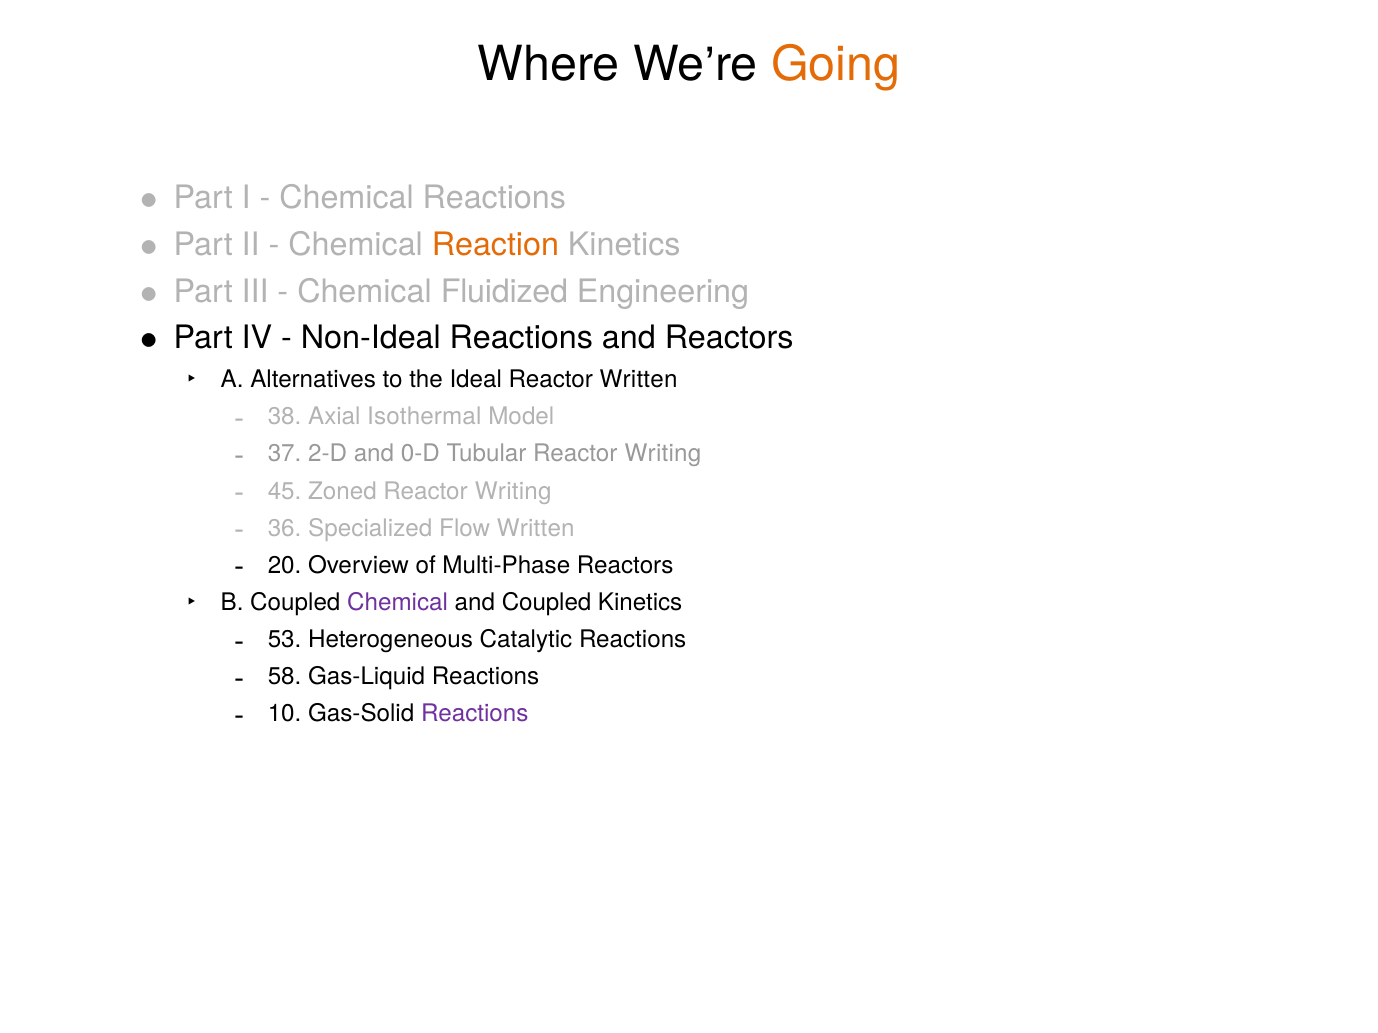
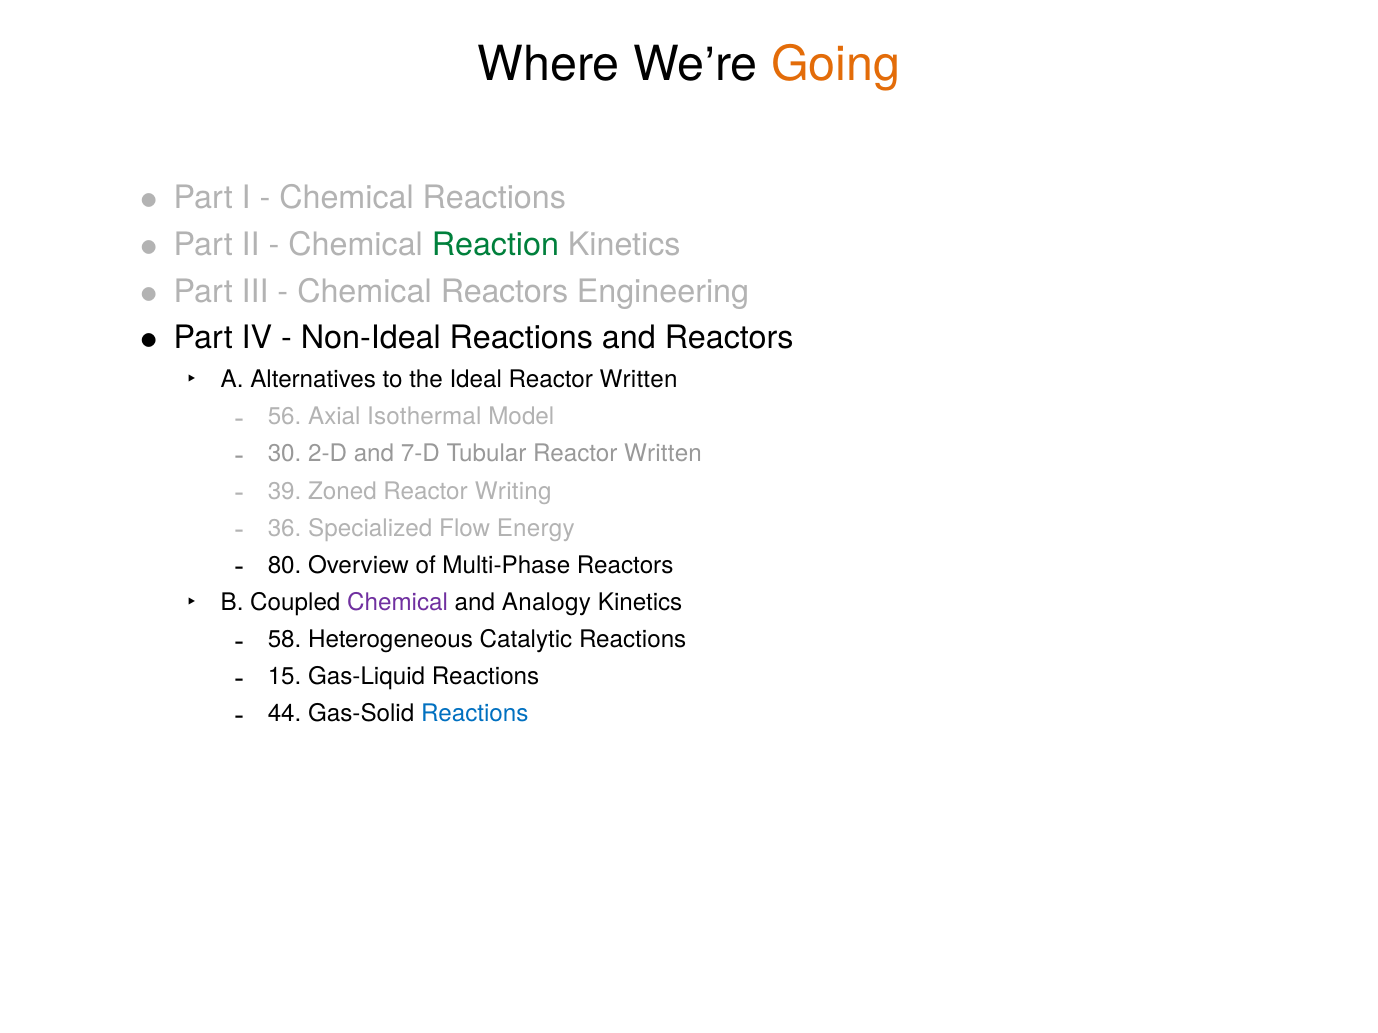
Reaction colour: orange -> green (495, 245)
Chemical Fluidized: Fluidized -> Reactors (504, 292)
38: 38 -> 56 (285, 417)
37: 37 -> 30 (285, 454)
0-D: 0-D -> 7-D (420, 454)
Tubular Reactor Writing: Writing -> Written (663, 454)
45: 45 -> 39 (285, 491)
Flow Written: Written -> Energy (536, 528)
20: 20 -> 80 (285, 566)
and Coupled: Coupled -> Analogy (546, 603)
53: 53 -> 58 (285, 640)
58: 58 -> 15 (285, 677)
10: 10 -> 44 (285, 714)
Reactions colour: purple -> blue (475, 714)
